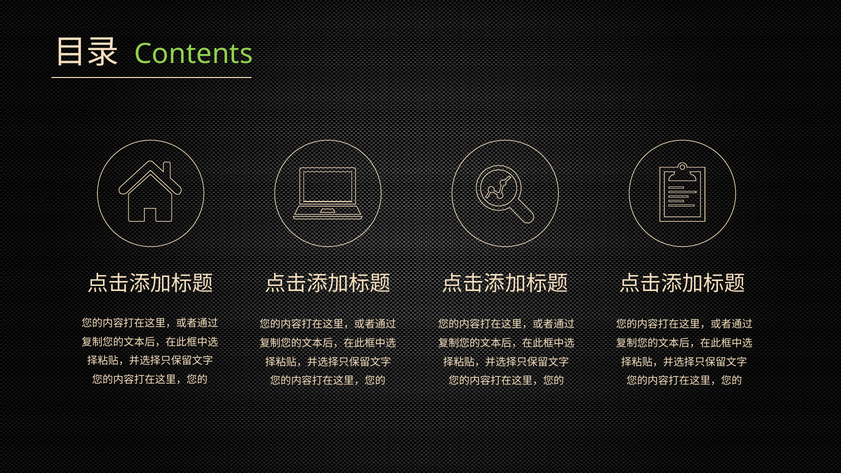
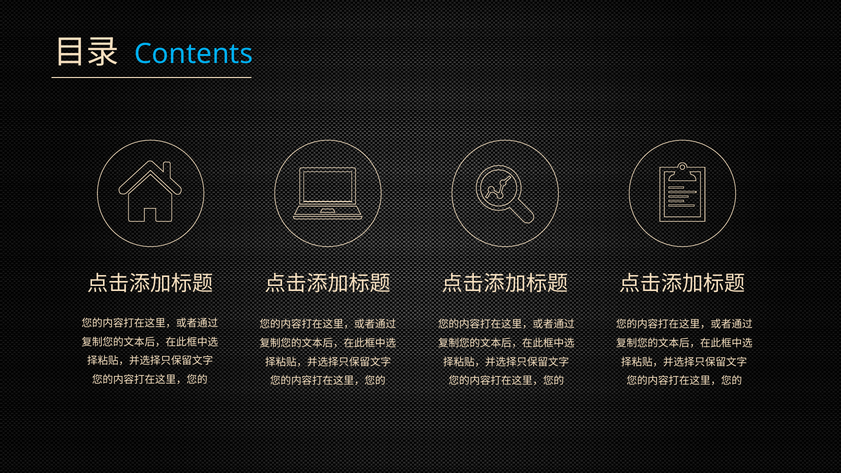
Contents colour: light green -> light blue (194, 54)
